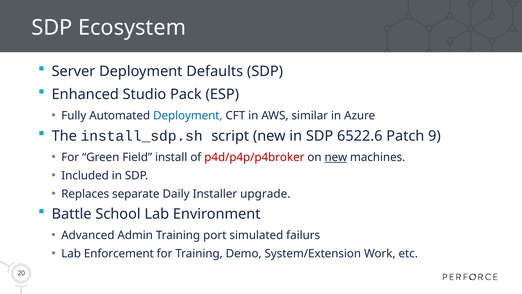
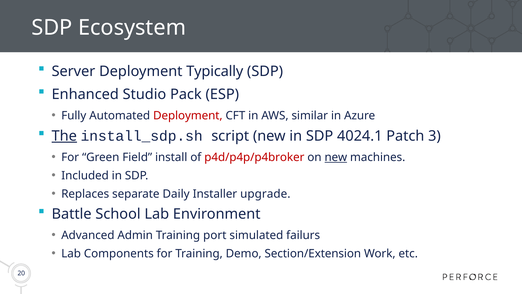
Defaults: Defaults -> Typically (215, 71)
Deployment colour: blue -> red (188, 116)
The underline: none -> present (64, 136)
6522.6: 6522.6 -> 4024.1 (360, 136)
9: 9 -> 3 (434, 136)
Enforcement: Enforcement -> Components (119, 253)
System/Extension: System/Extension -> Section/Extension (313, 253)
